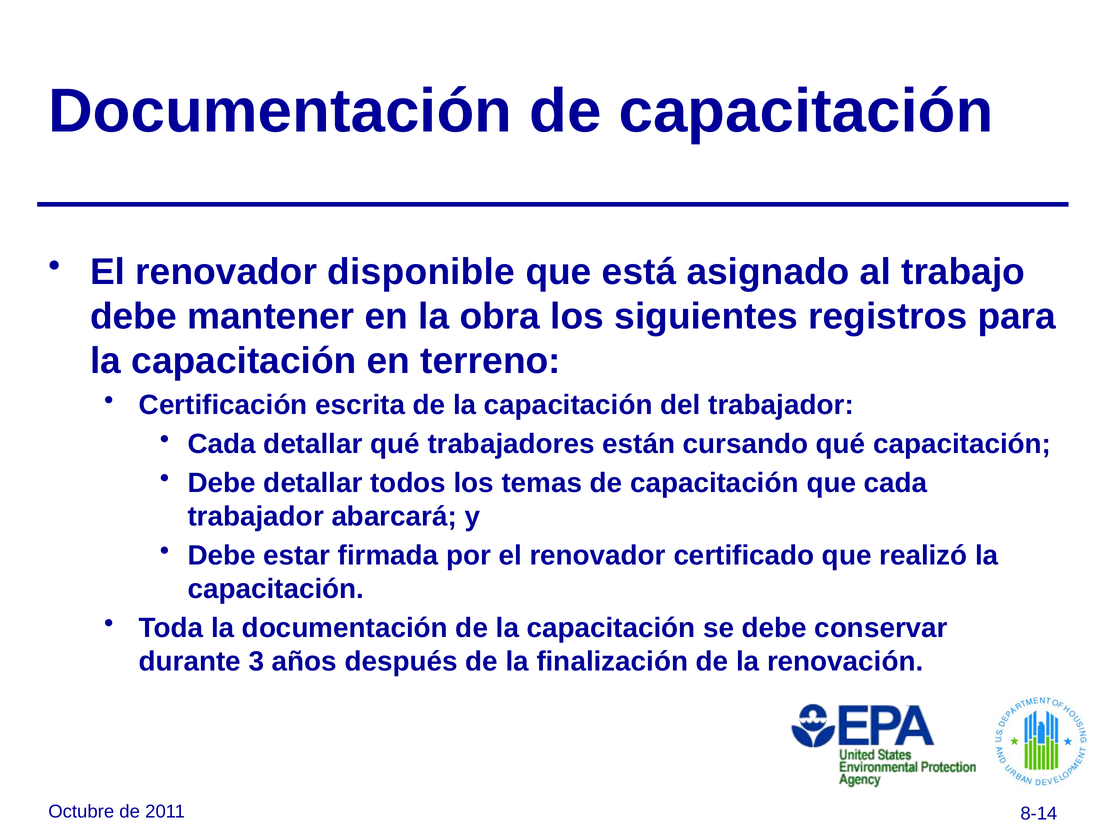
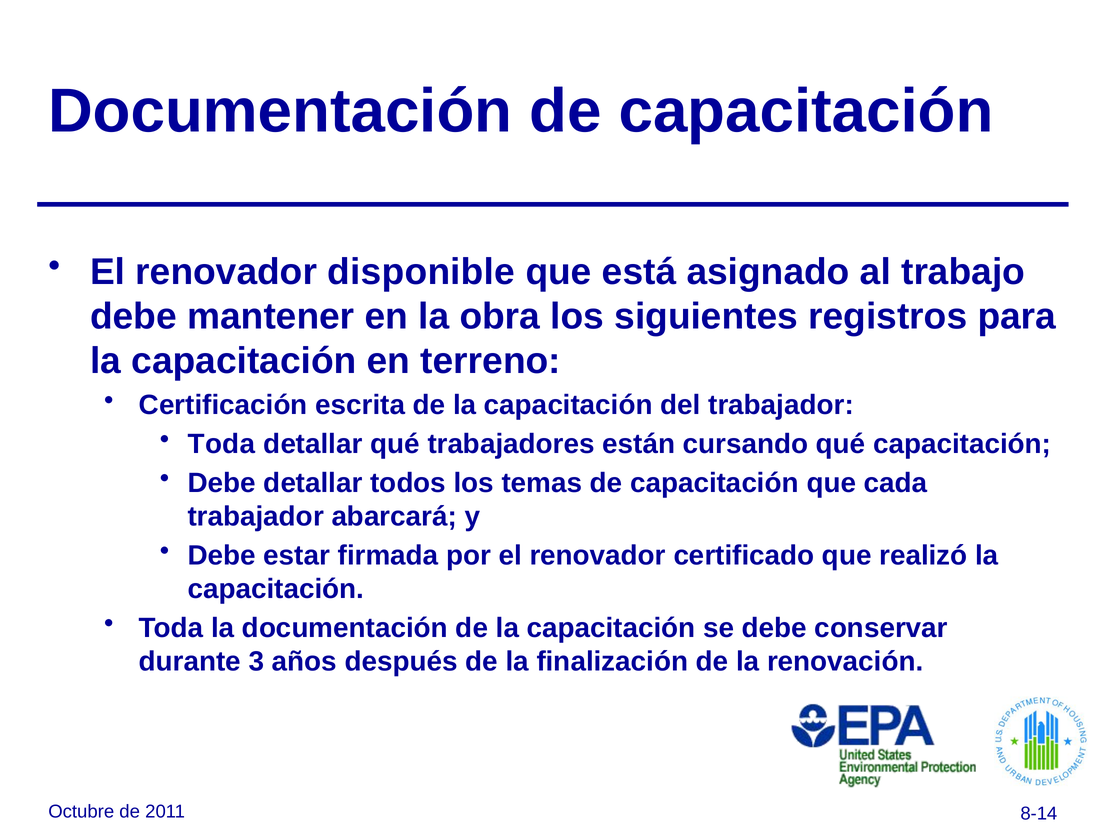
Cada: Cada -> Toda (222, 444)
